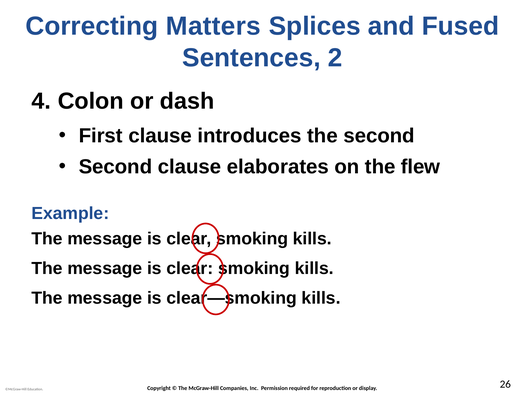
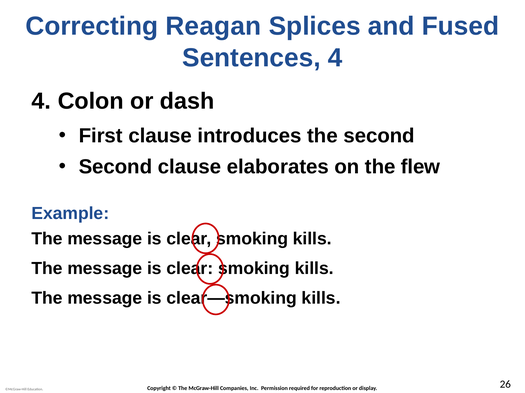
Matters: Matters -> Reagan (213, 26)
Sentences 2: 2 -> 4 (335, 58)
